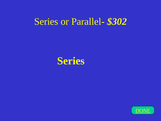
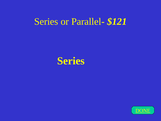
$302: $302 -> $121 (117, 21)
